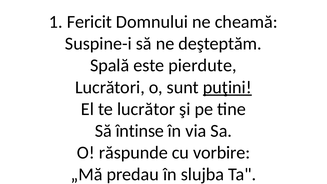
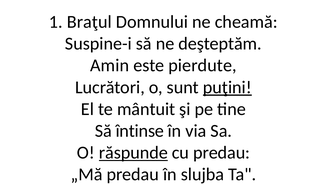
Fericit: Fericit -> Braţul (89, 22)
Spală: Spală -> Amin (110, 65)
lucrător: lucrător -> mântuit (146, 109)
răspunde underline: none -> present (133, 153)
cu vorbire: vorbire -> predau (222, 153)
